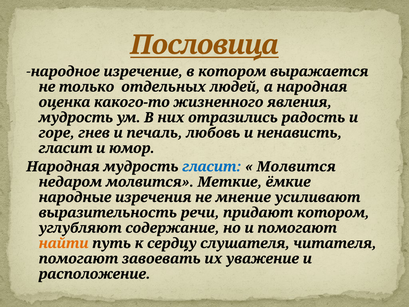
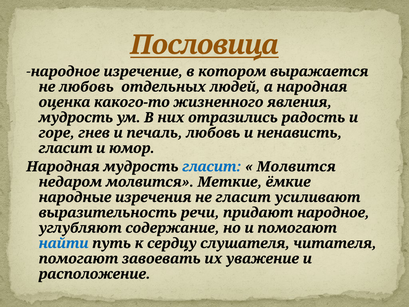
не только: только -> любовь (86, 87)
не мнение: мнение -> гласит (243, 197)
придают котором: котором -> народное (333, 213)
найти colour: orange -> blue (64, 243)
